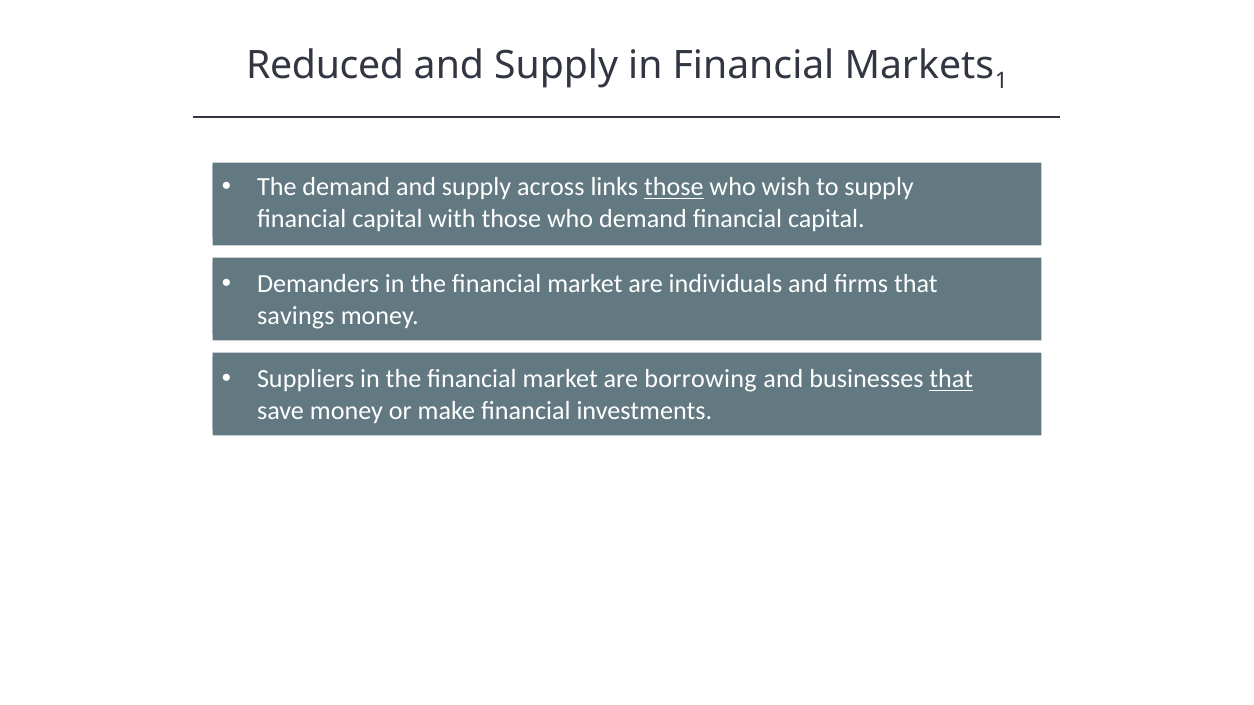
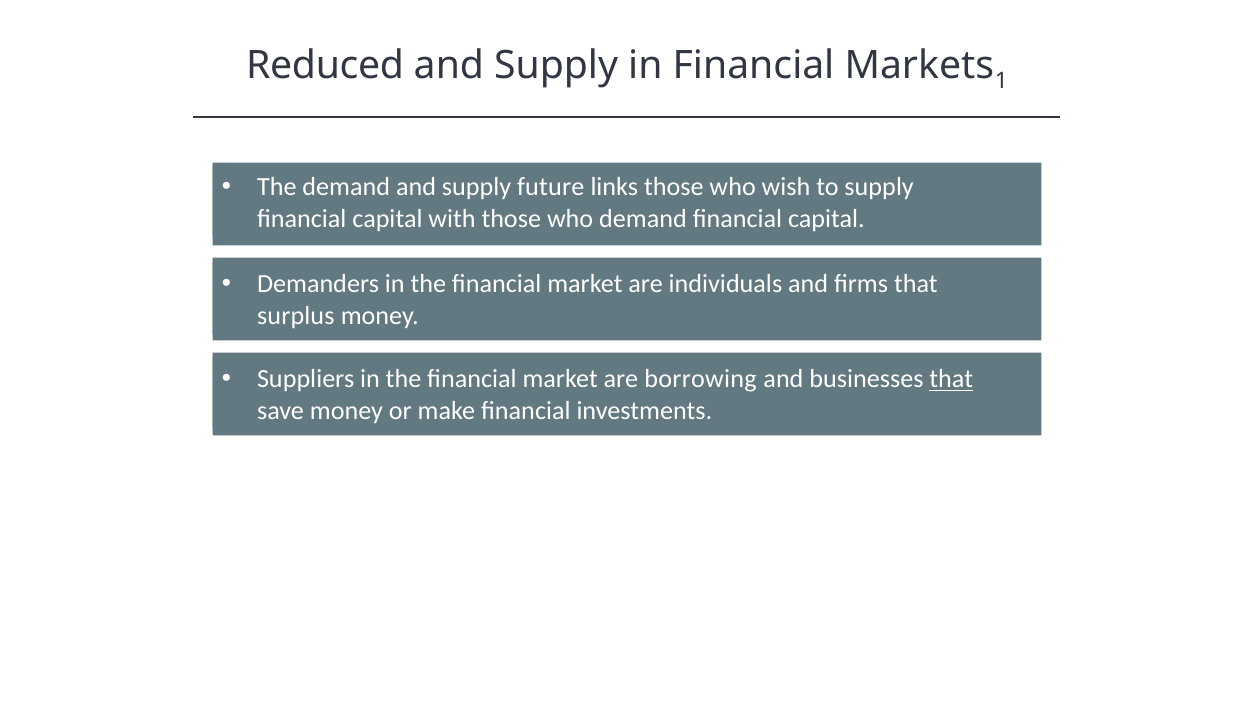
across: across -> future (551, 187)
those underline: present -> none (674, 187)
savings: savings -> surplus (296, 316)
